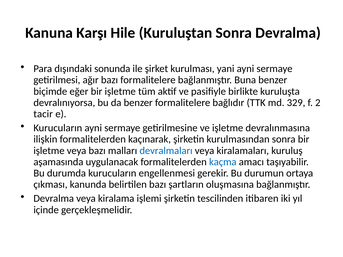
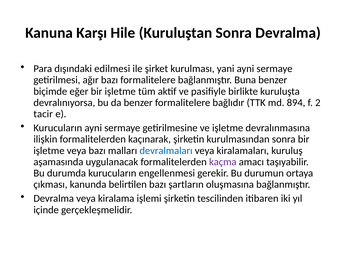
sonunda: sonunda -> edilmesi (112, 69)
329: 329 -> 894 (296, 103)
kaçma colour: blue -> purple (223, 162)
